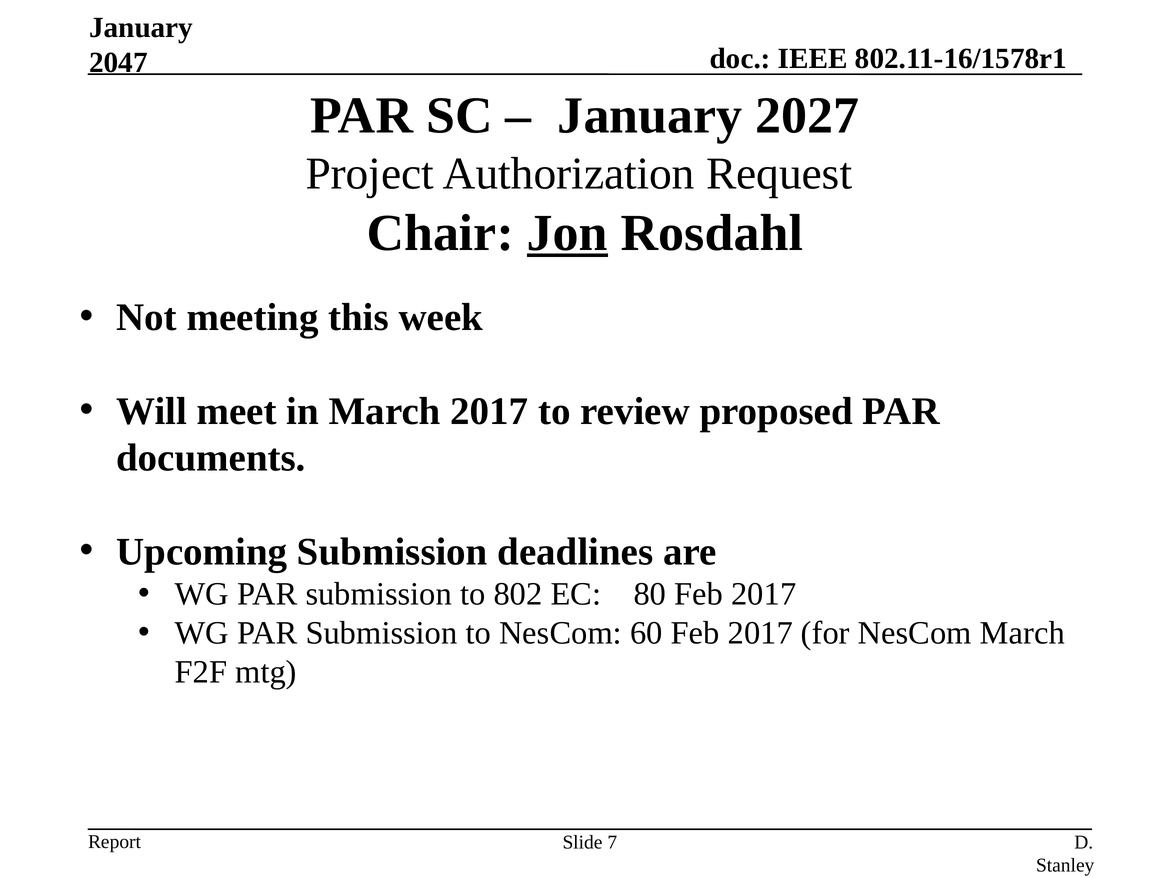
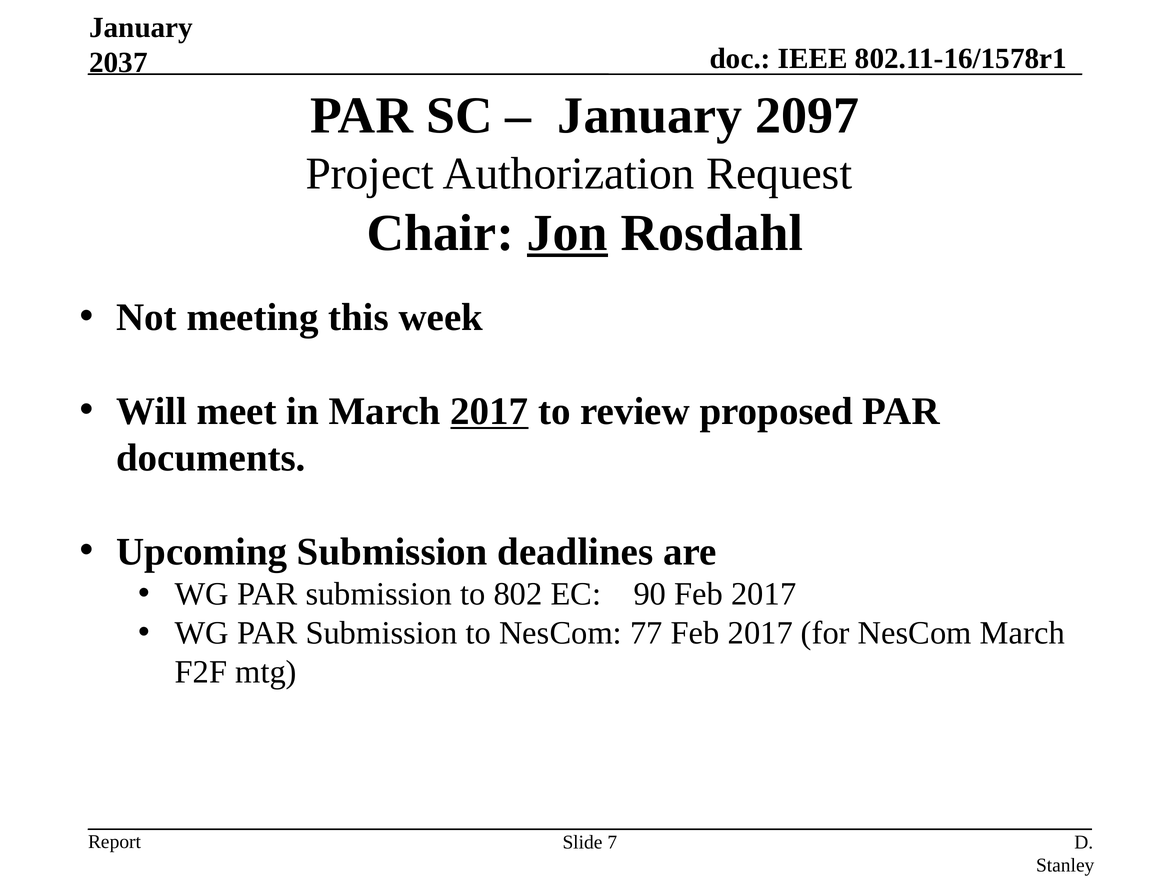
2047: 2047 -> 2037 (118, 62)
2027: 2027 -> 2097 (807, 116)
2017 underline: none -> present (489, 411)
80: 80 -> 90 (650, 594)
60: 60 -> 77 (646, 633)
